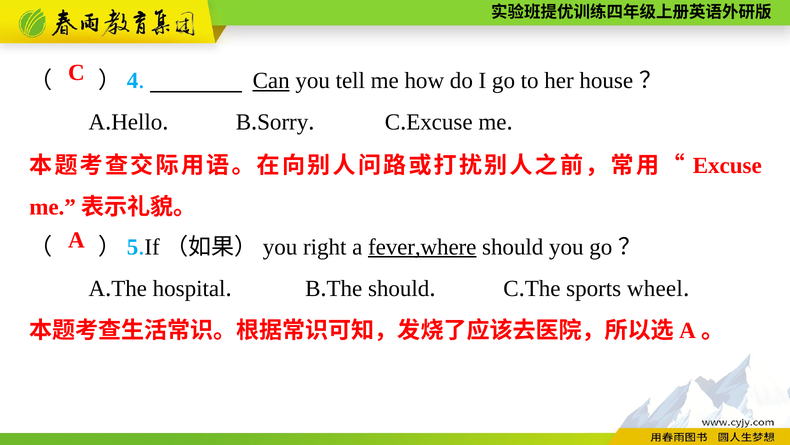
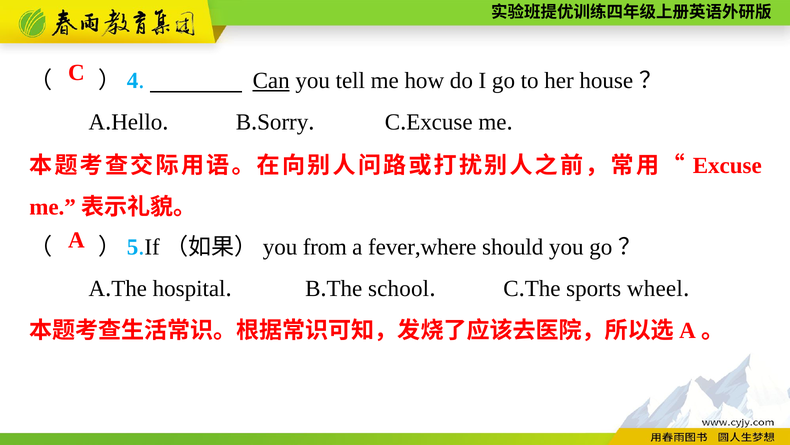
right: right -> from (325, 247)
fever,where underline: present -> none (422, 247)
should: should -> school (399, 288)
